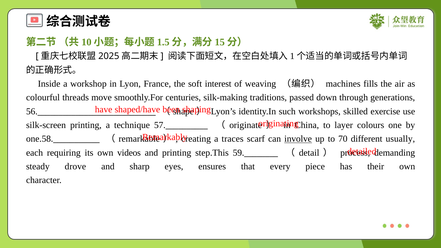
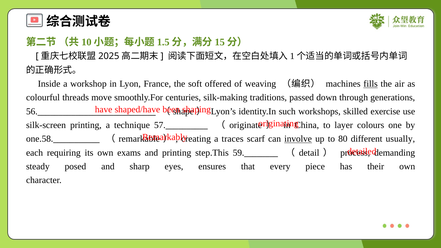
interest: interest -> offered (218, 84)
fills underline: none -> present (371, 84)
70: 70 -> 80 (343, 139)
videos: videos -> exams (129, 153)
drove: drove -> posed (75, 167)
